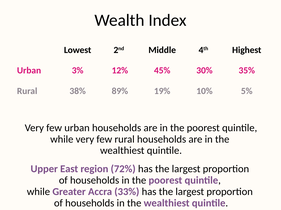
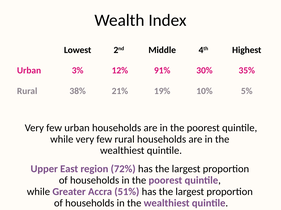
45%: 45% -> 91% (162, 71)
89%: 89% -> 21% (120, 91)
33%: 33% -> 51% (127, 192)
